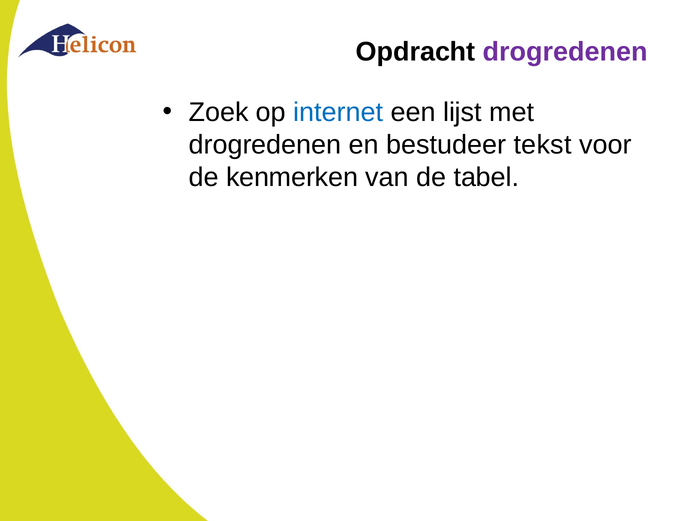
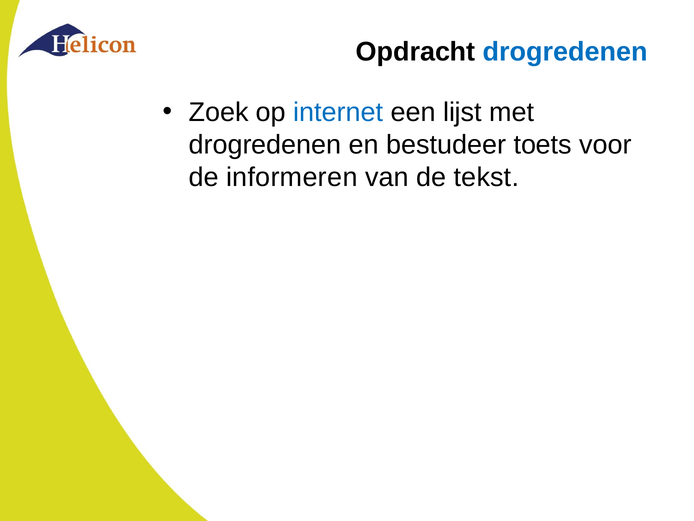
drogredenen colour: purple -> blue (565, 52)
tekst: tekst -> toets (543, 145)
kenmerken: kenmerken -> informeren (292, 177)
tabel: tabel -> tekst (486, 177)
